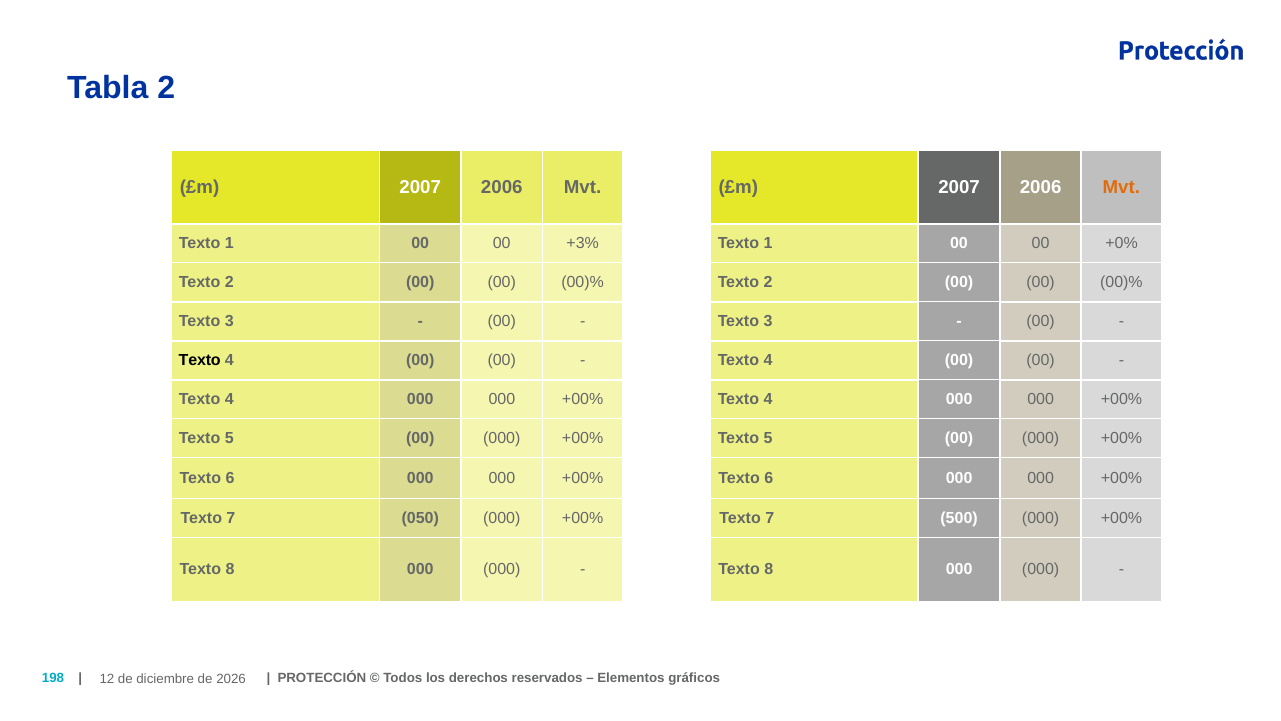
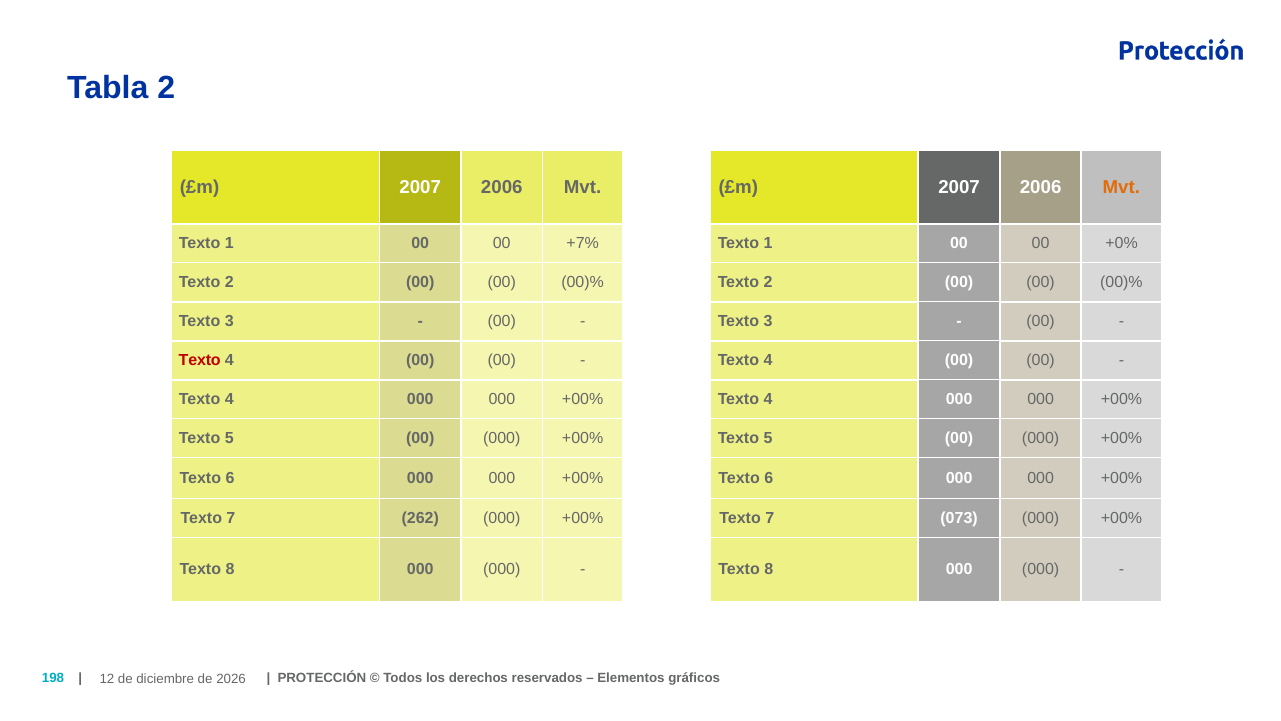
+3%: +3% -> +7% (583, 243)
Texto colour: black -> red (200, 360)
050: 050 -> 262 (420, 518)
500: 500 -> 073 (959, 518)
